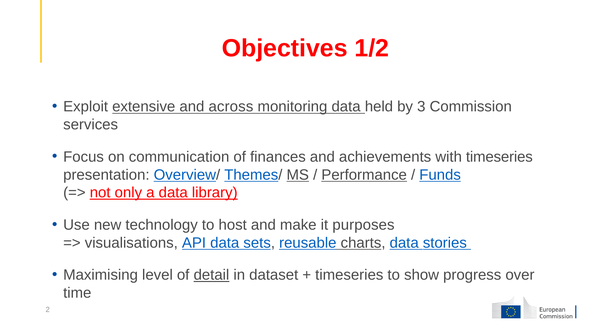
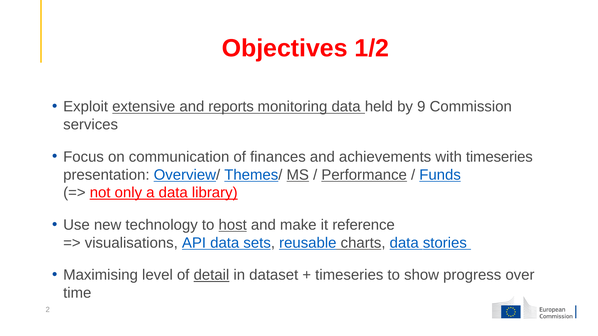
across: across -> reports (231, 107)
3: 3 -> 9 (421, 107)
host underline: none -> present (233, 225)
purposes: purposes -> reference (364, 225)
